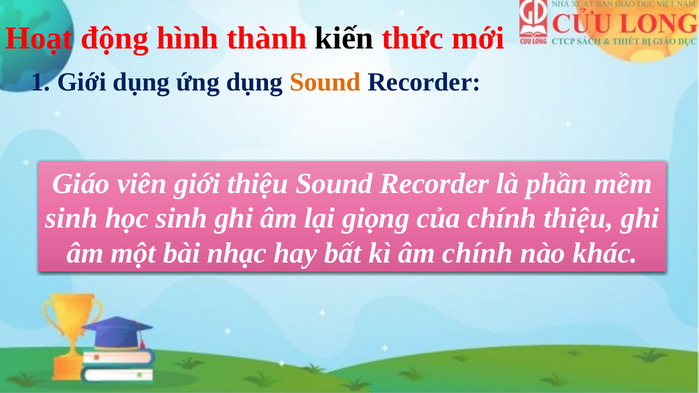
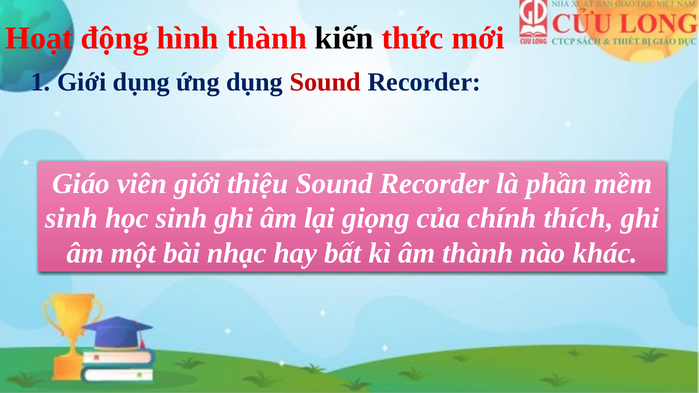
Sound colour: orange -> red (325, 82)
chính thiệu: thiệu -> thích (579, 218)
âm chính: chính -> thành (478, 253)
